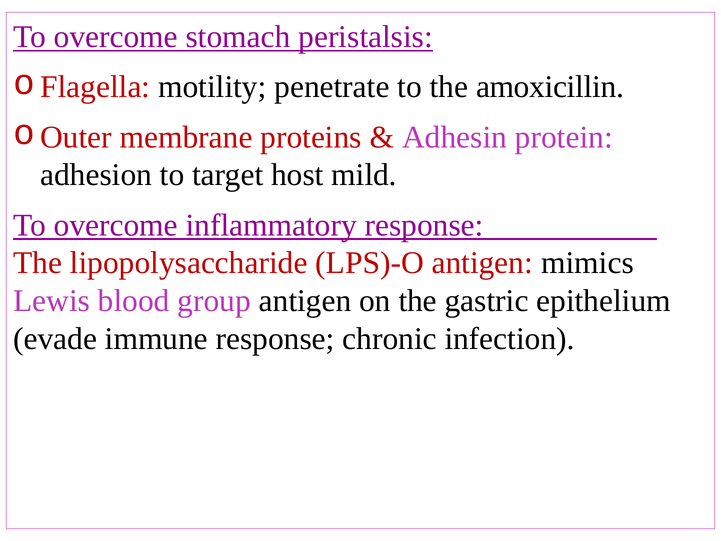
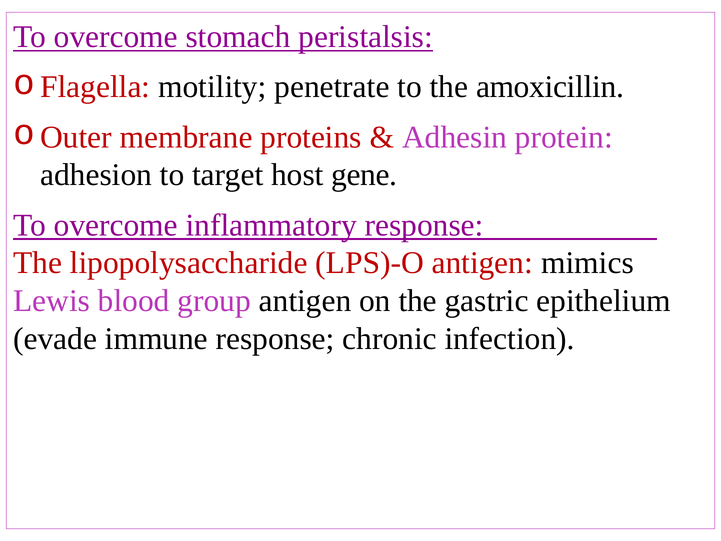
mild: mild -> gene (364, 175)
